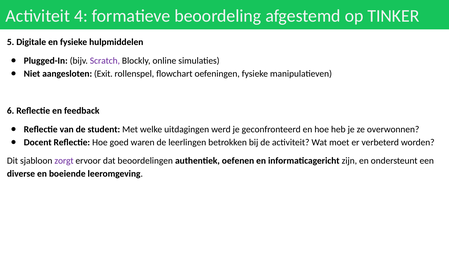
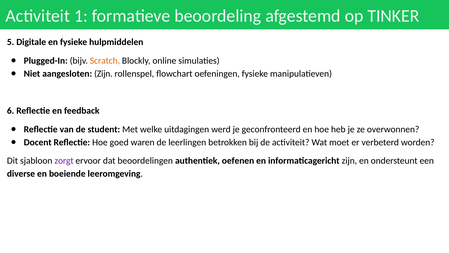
4: 4 -> 1 (81, 16)
Scratch colour: purple -> orange (105, 61)
aangesloten Exit: Exit -> Zijn (103, 74)
